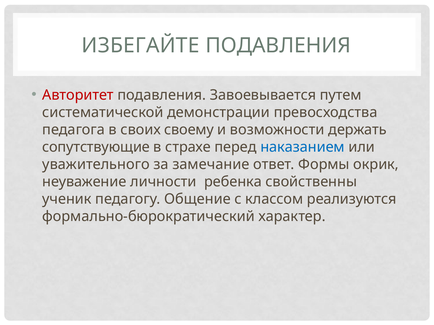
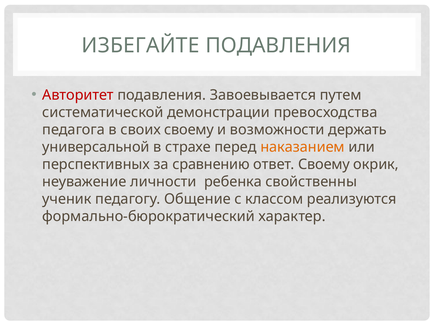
сопутствующие: сопутствующие -> универсальной (96, 147)
наказанием colour: blue -> orange (303, 147)
уважительного: уважительного -> перспективных (96, 164)
замечание: замечание -> сравнению (211, 164)
ответ Формы: Формы -> Своему (324, 164)
